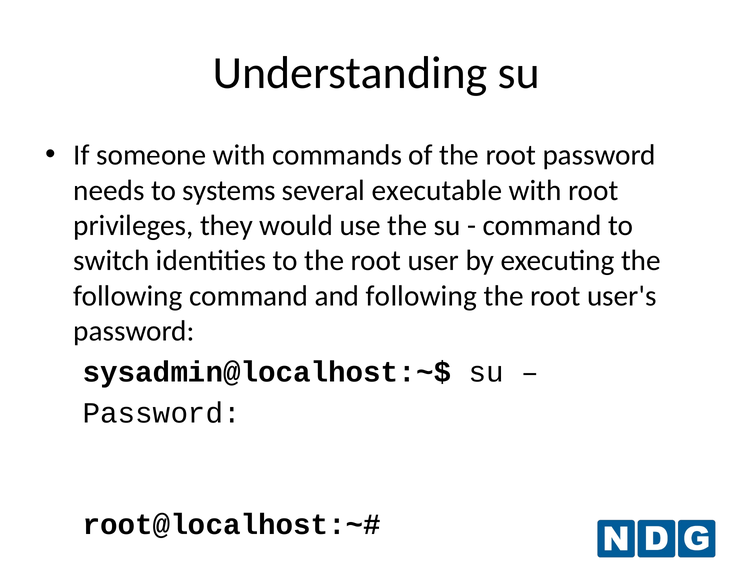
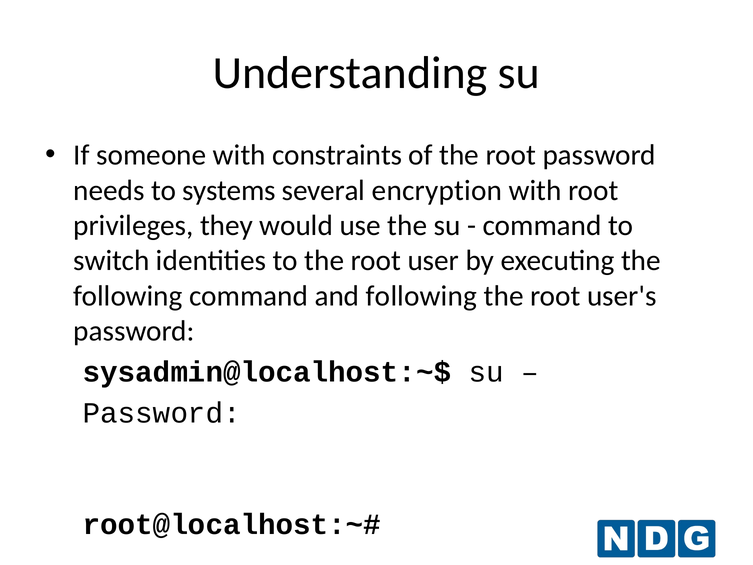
commands: commands -> constraints (337, 155)
executable: executable -> encryption (437, 190)
